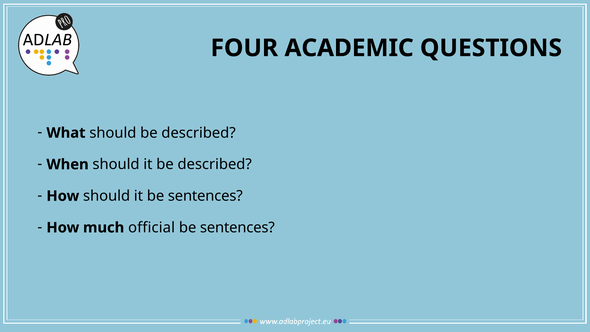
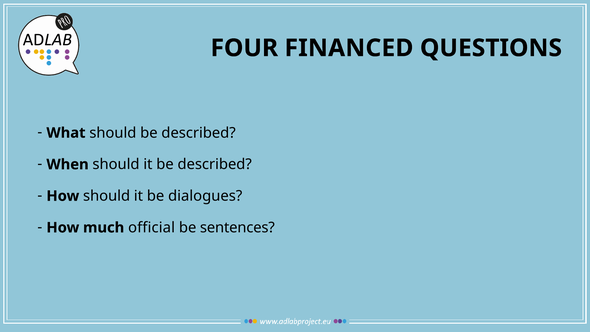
ACADEMIC: ACADEMIC -> FINANCED (349, 48)
it be sentences: sentences -> dialogues (205, 196)
